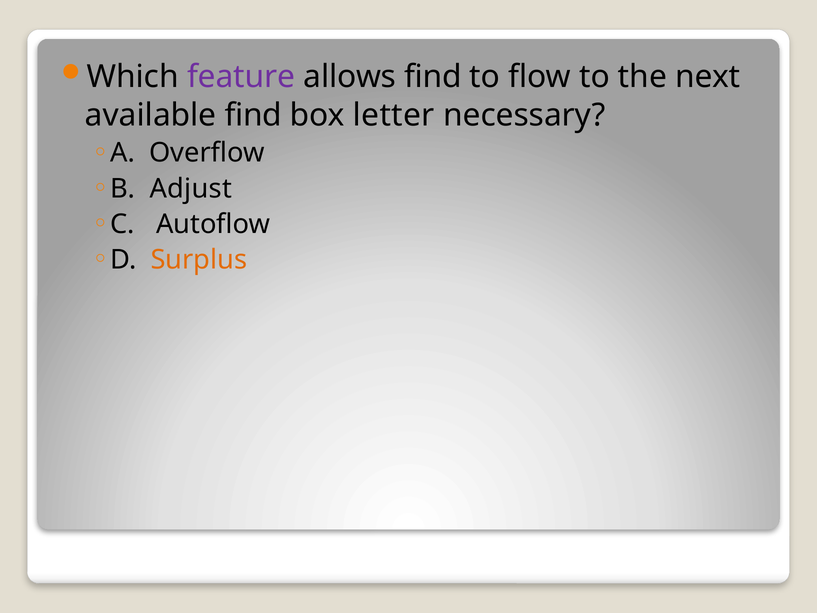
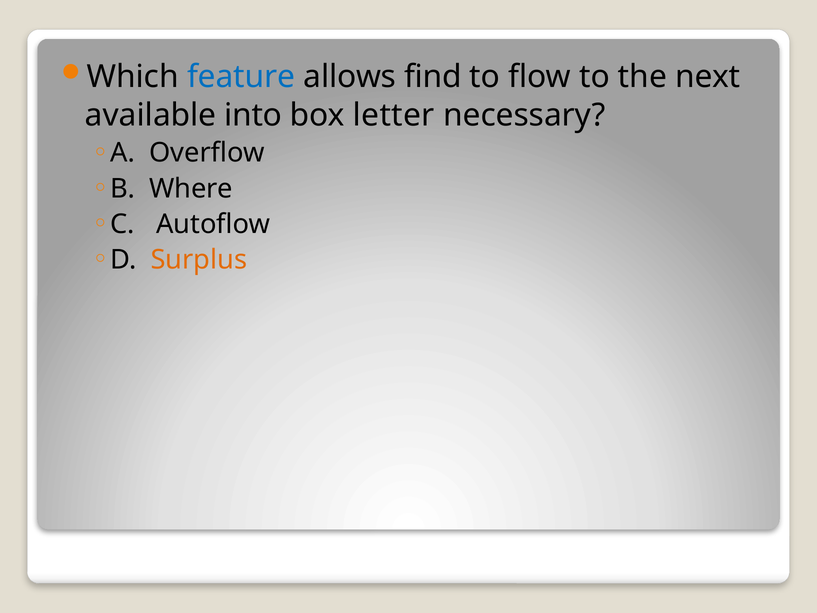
feature colour: purple -> blue (241, 77)
available find: find -> into (253, 115)
Adjust: Adjust -> Where (191, 188)
